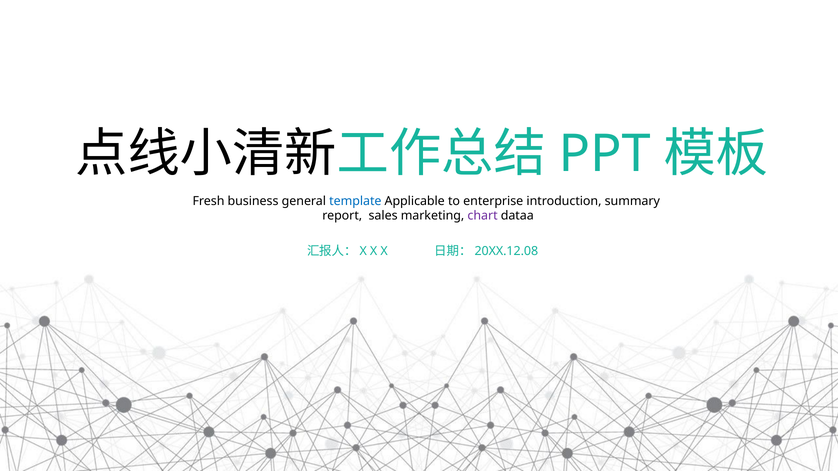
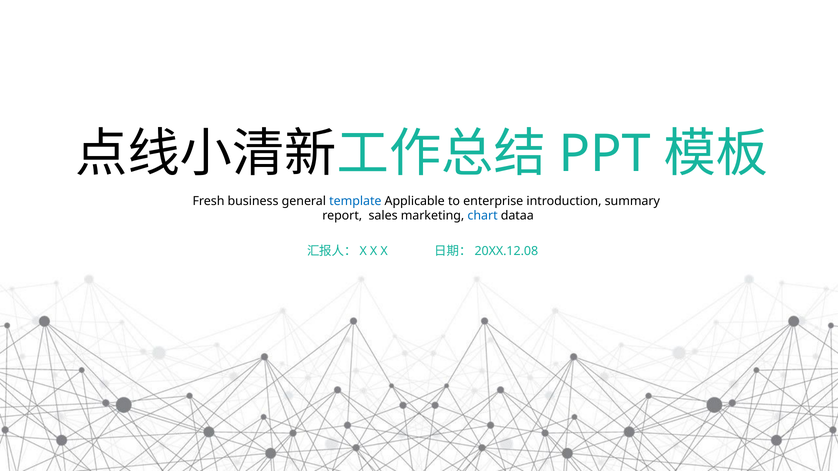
chart colour: purple -> blue (483, 216)
